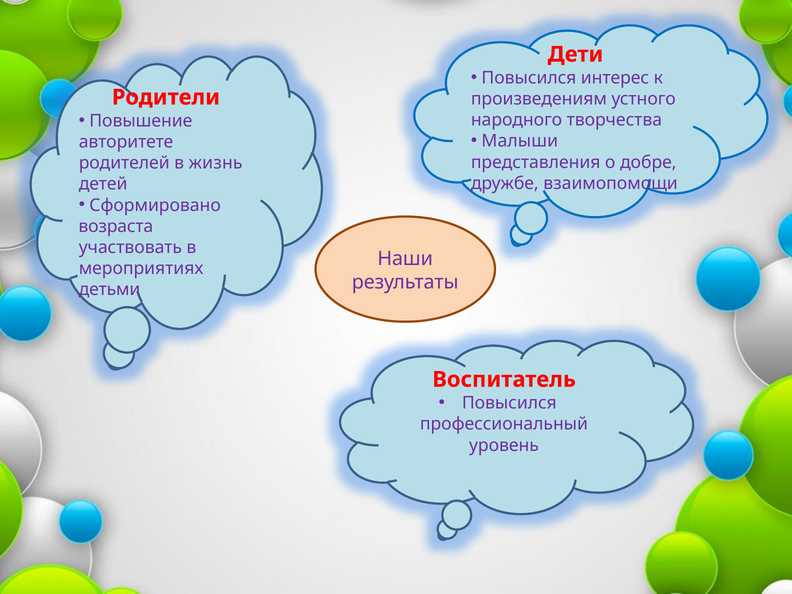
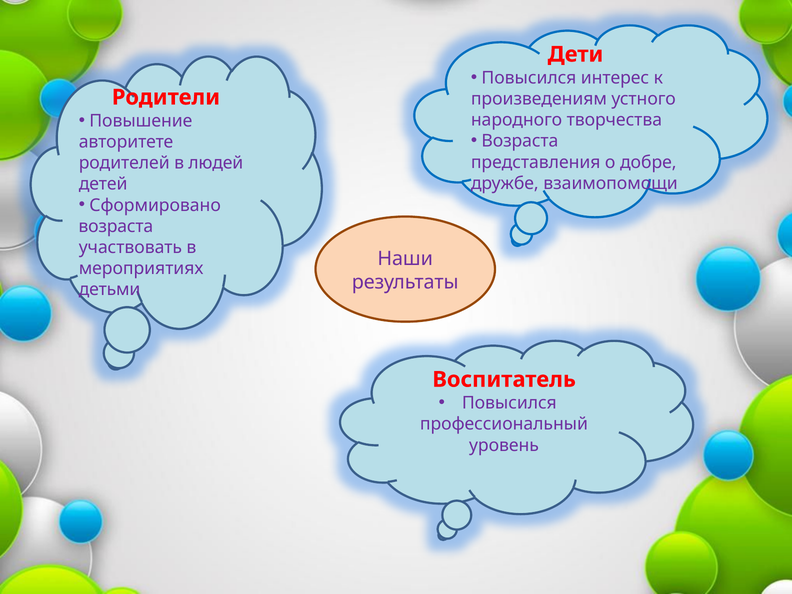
Малыши: Малыши -> Возраста (520, 141)
жизнь: жизнь -> людей (216, 163)
